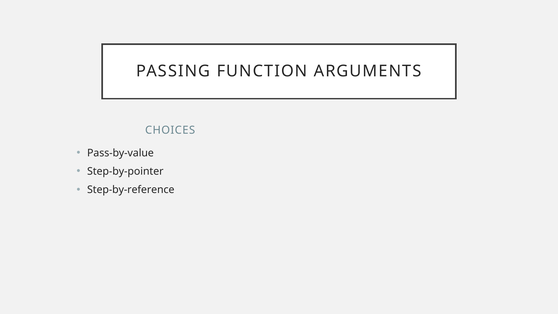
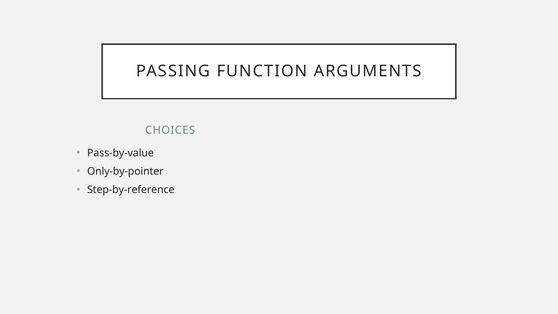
Step-by-pointer: Step-by-pointer -> Only-by-pointer (125, 171)
